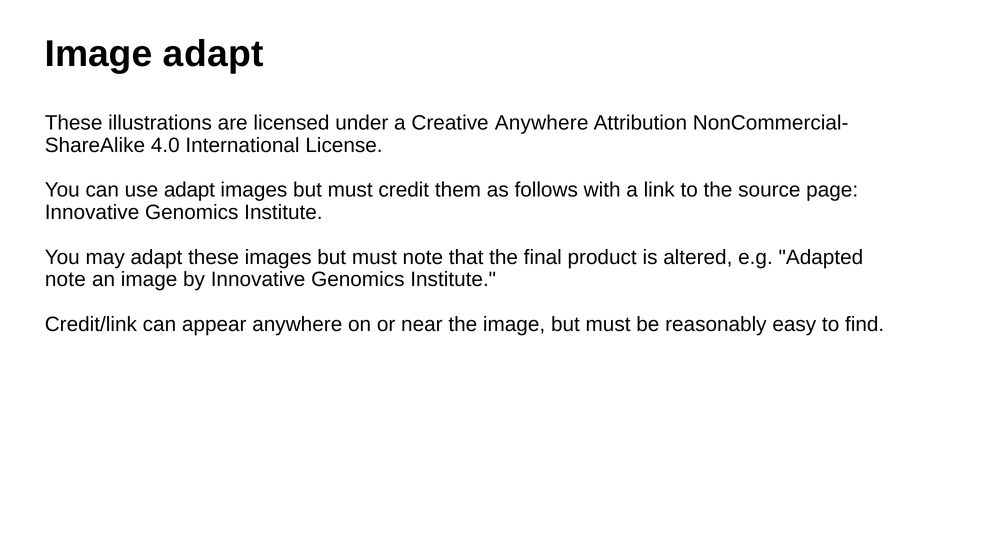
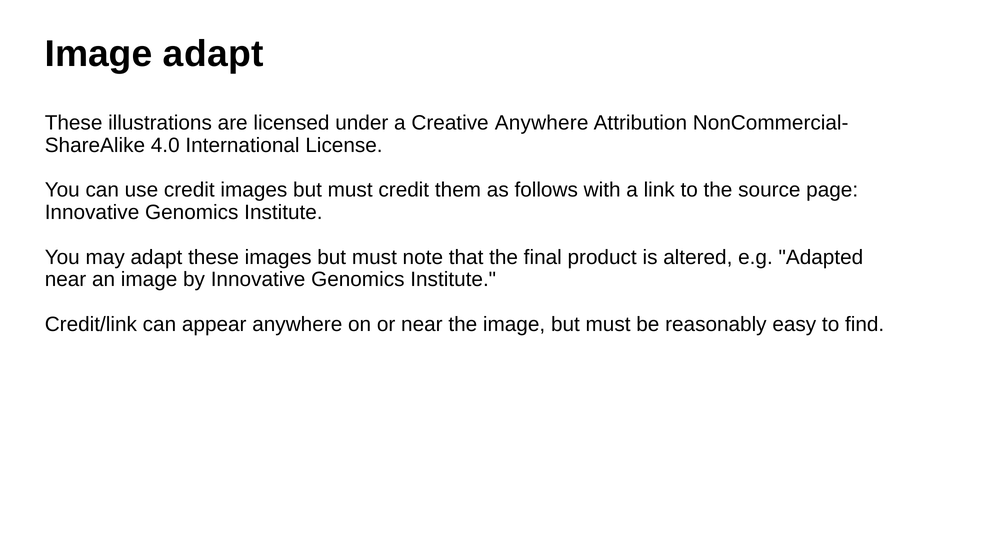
use adapt: adapt -> credit (189, 190)
note: note -> near (65, 280)
